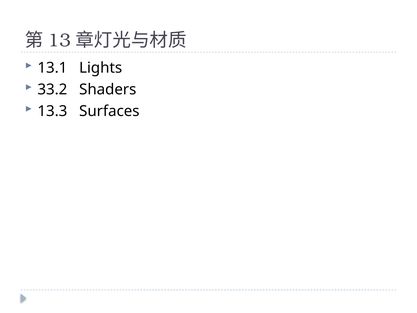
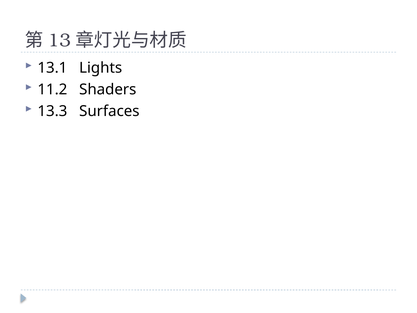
33.2: 33.2 -> 11.2 (52, 89)
